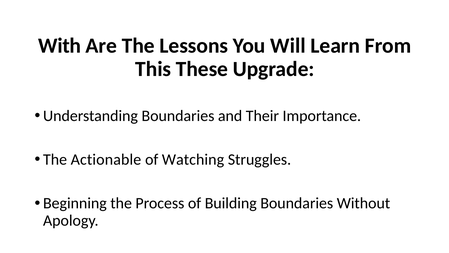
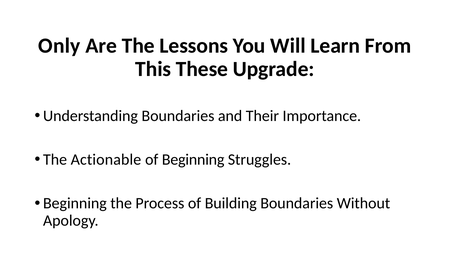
With: With -> Only (59, 46)
of Watching: Watching -> Beginning (193, 159)
